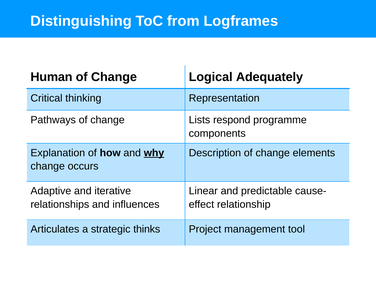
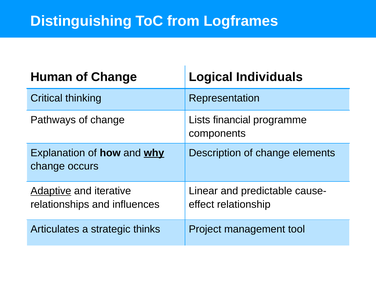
Adequately: Adequately -> Individuals (269, 77)
respond: respond -> financial (232, 120)
Adaptive underline: none -> present (51, 191)
